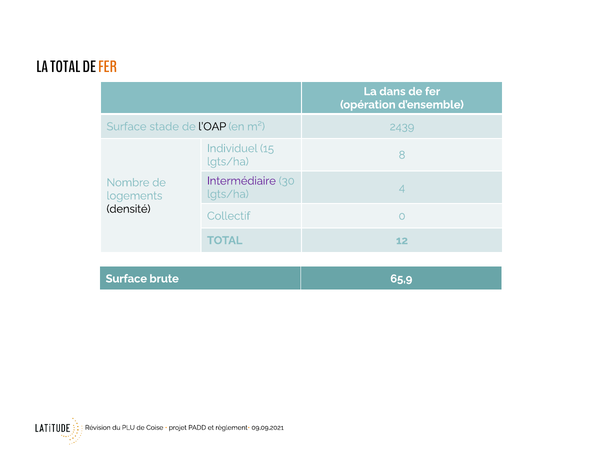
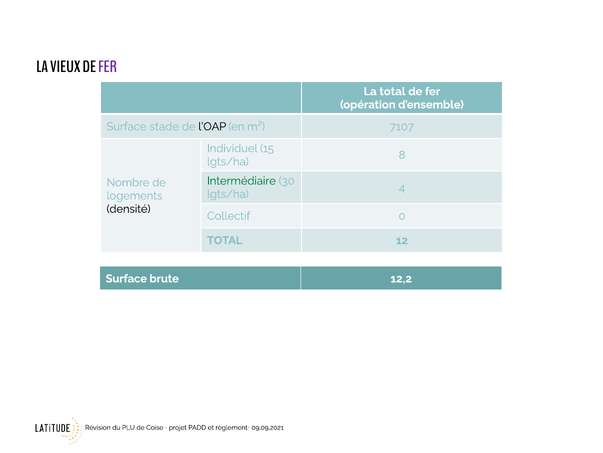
LA TOTAL: TOTAL -> VIEUX (65, 67)
FER colour: orange -> purple (108, 67)
La dans: dans -> total (392, 91)
2439: 2439 -> 7107 (402, 126)
Intermédiaire colour: purple -> green (241, 181)
65,9: 65,9 -> 12,2 (401, 278)
